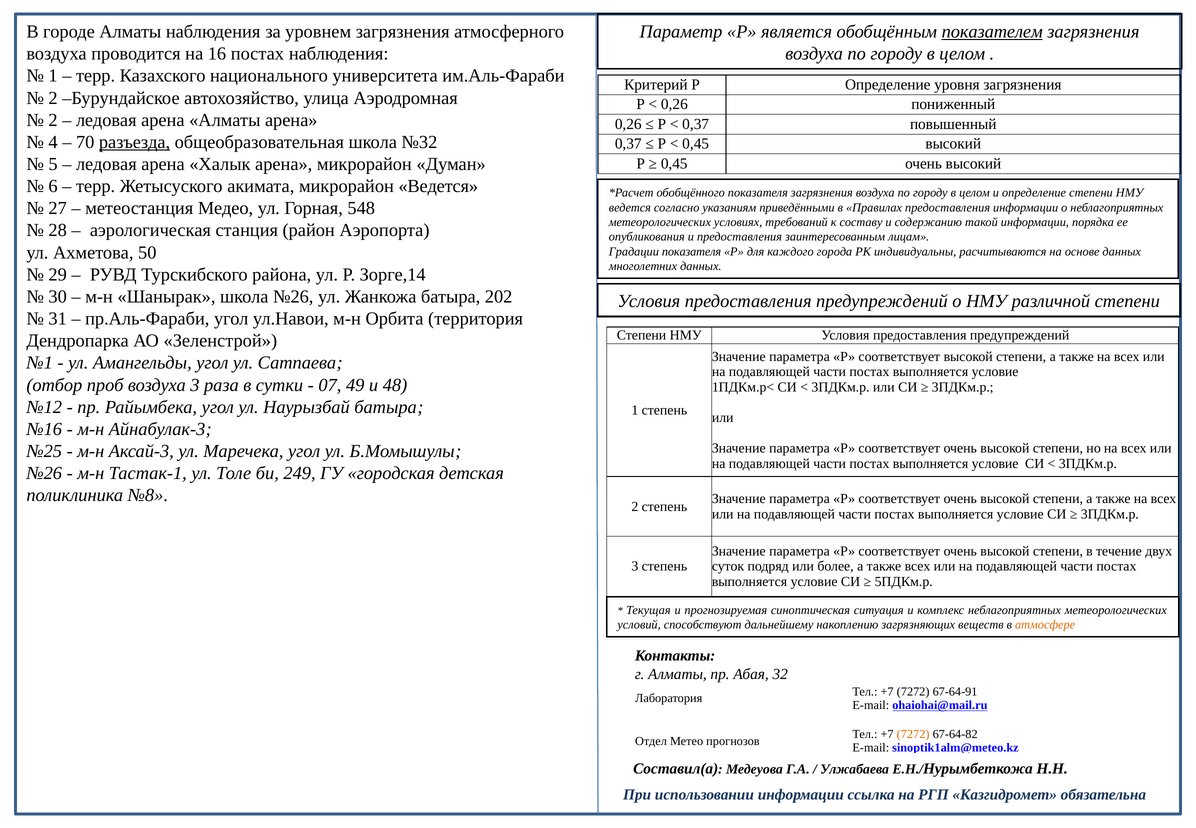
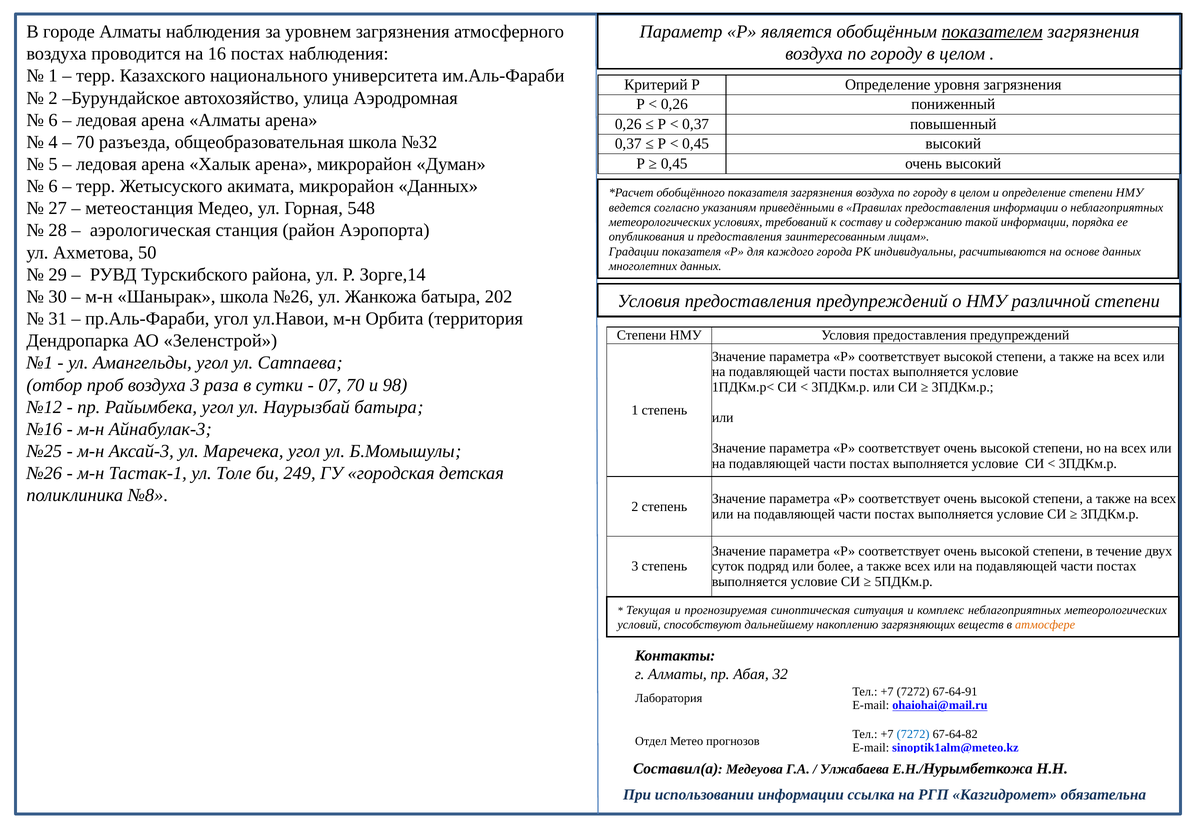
2: 2 -> 6 (53, 120)
разъезда underline: present -> none (135, 142)
микрорайон Ведется: Ведется -> Данных (438, 186)
07 49: 49 -> 70 (355, 385)
48: 48 -> 98 (395, 385)
7272 colour: orange -> blue (913, 734)
